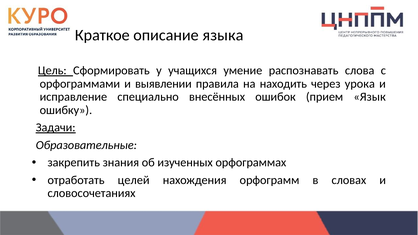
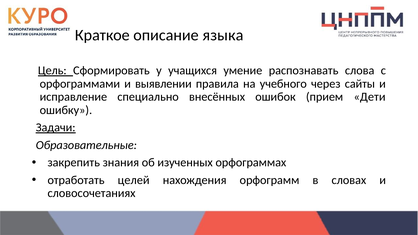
находить: находить -> учебного (283, 84)
урока: урока -> сайты (360, 84)
Язык: Язык -> Дети (370, 97)
